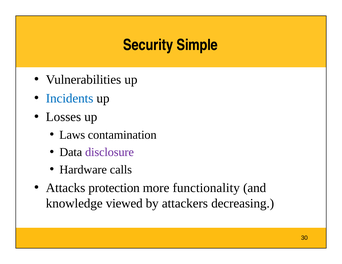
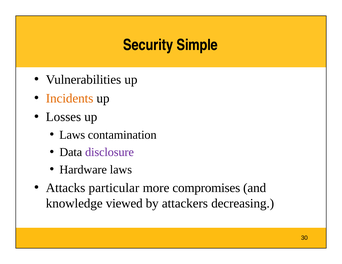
Incidents colour: blue -> orange (70, 98)
Hardware calls: calls -> laws (121, 170)
protection: protection -> particular (114, 188)
functionality: functionality -> compromises (206, 188)
